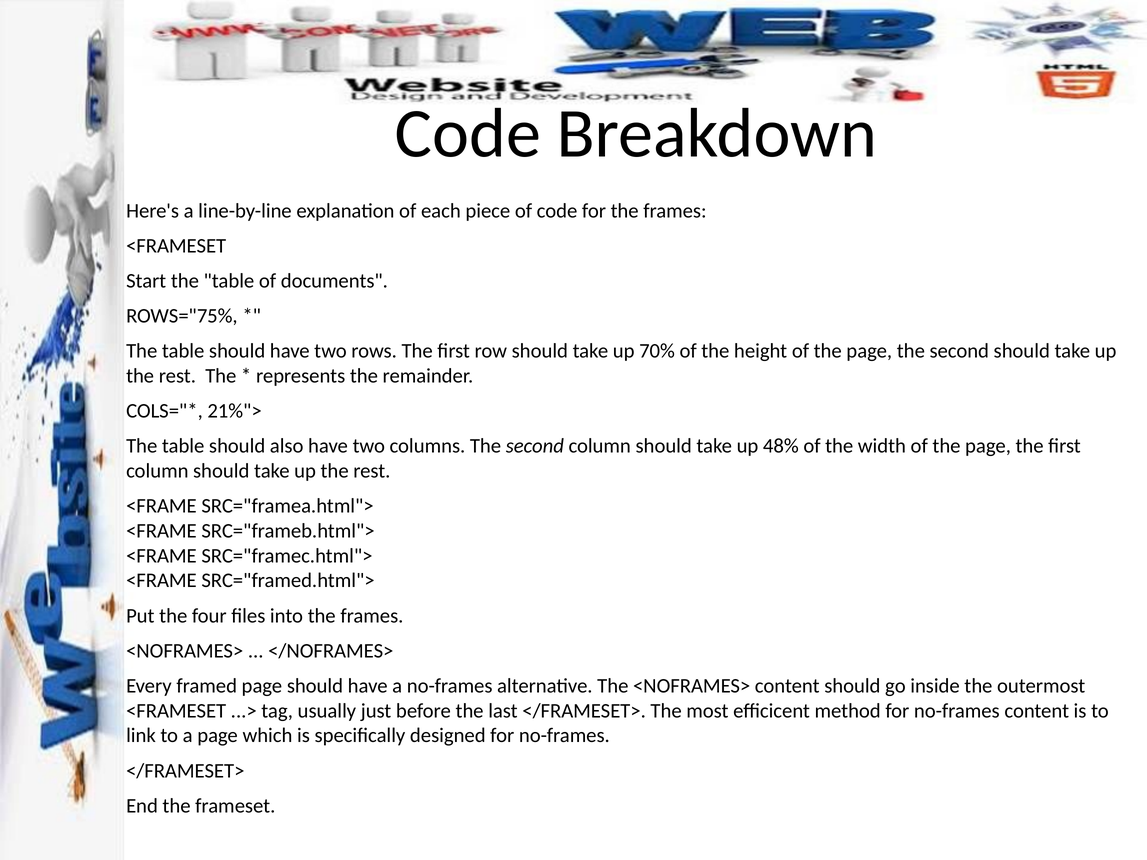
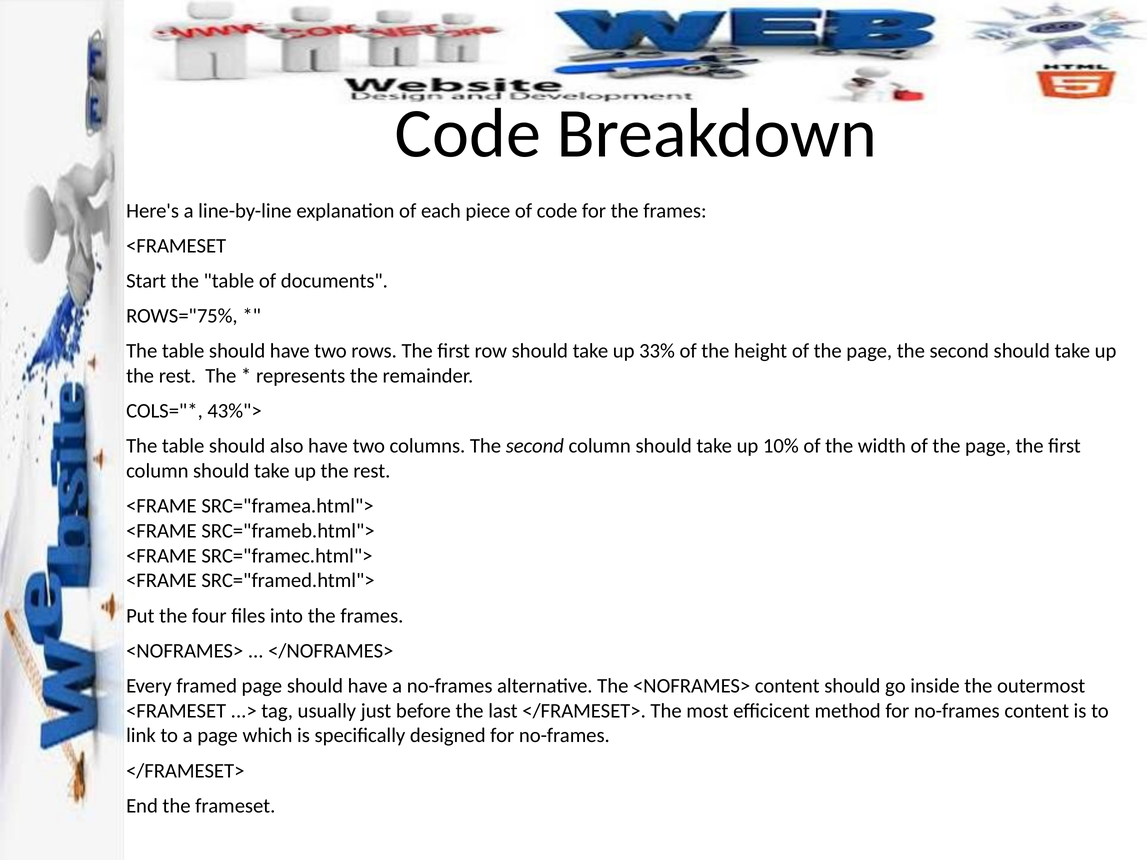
70%: 70% -> 33% (657, 351)
21%">: 21%"> -> 43%"> (235, 411)
48%: 48% -> 10% (781, 446)
